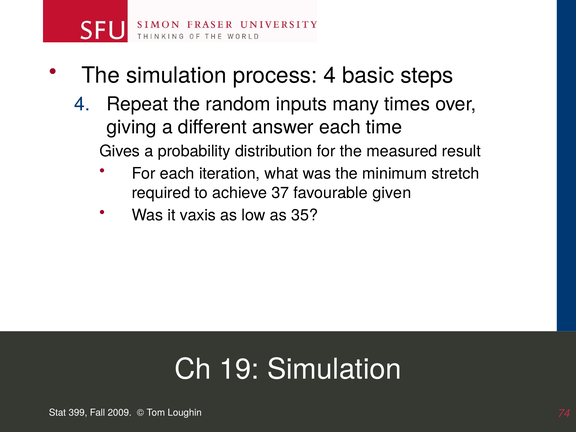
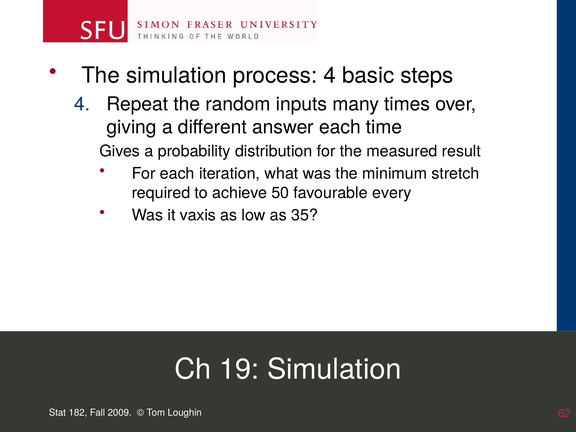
37: 37 -> 50 (280, 193)
given: given -> every (392, 193)
399: 399 -> 182 (78, 413)
74: 74 -> 62 (564, 414)
